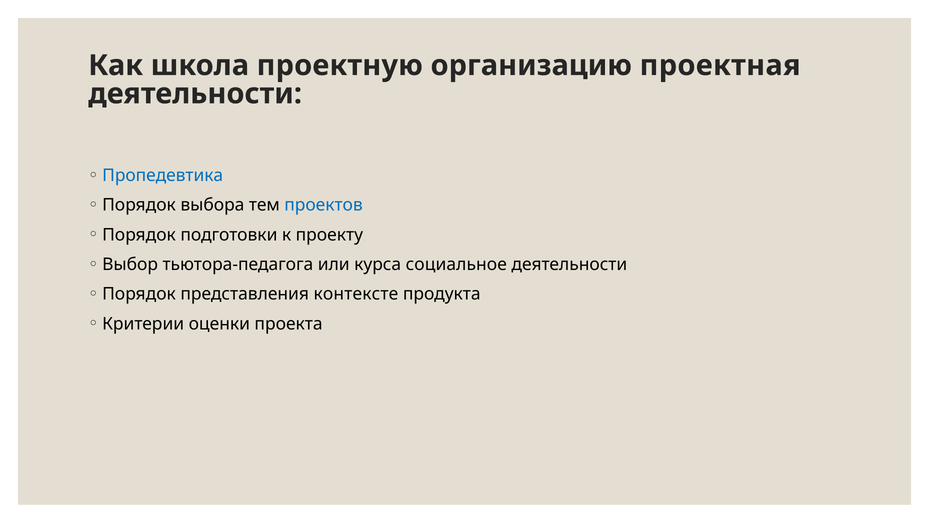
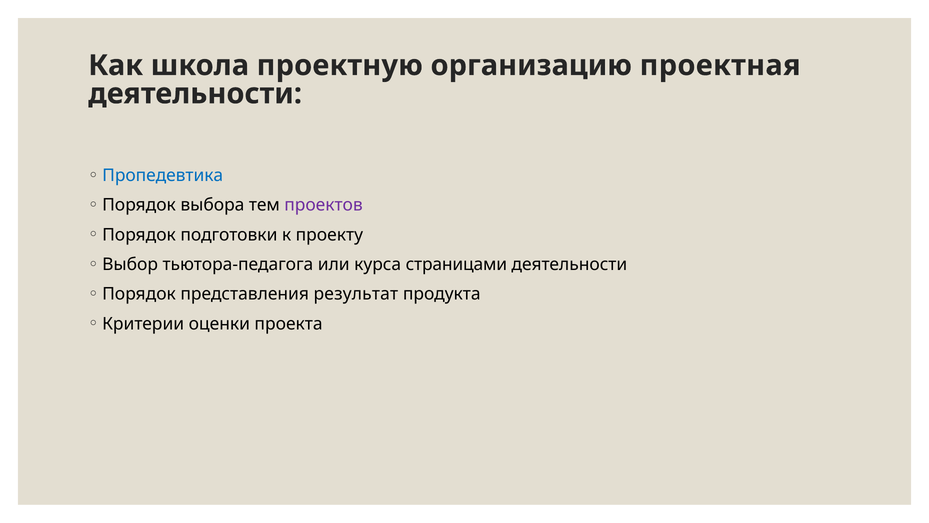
проектов colour: blue -> purple (324, 205)
социальное: социальное -> страницами (456, 264)
контексте: контексте -> результат (356, 294)
